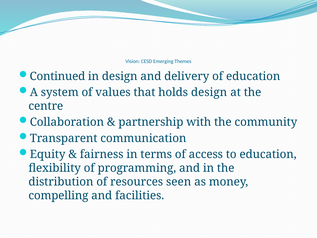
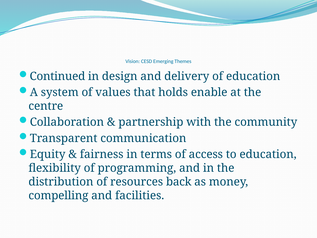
holds design: design -> enable (209, 92)
seen: seen -> back (179, 182)
